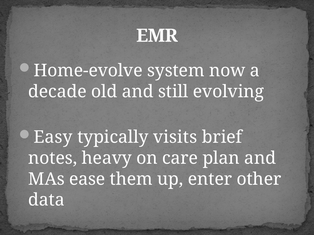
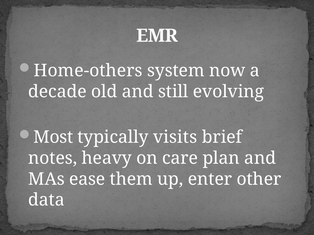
Home-evolve: Home-evolve -> Home-others (88, 71)
Easy: Easy -> Most (53, 138)
